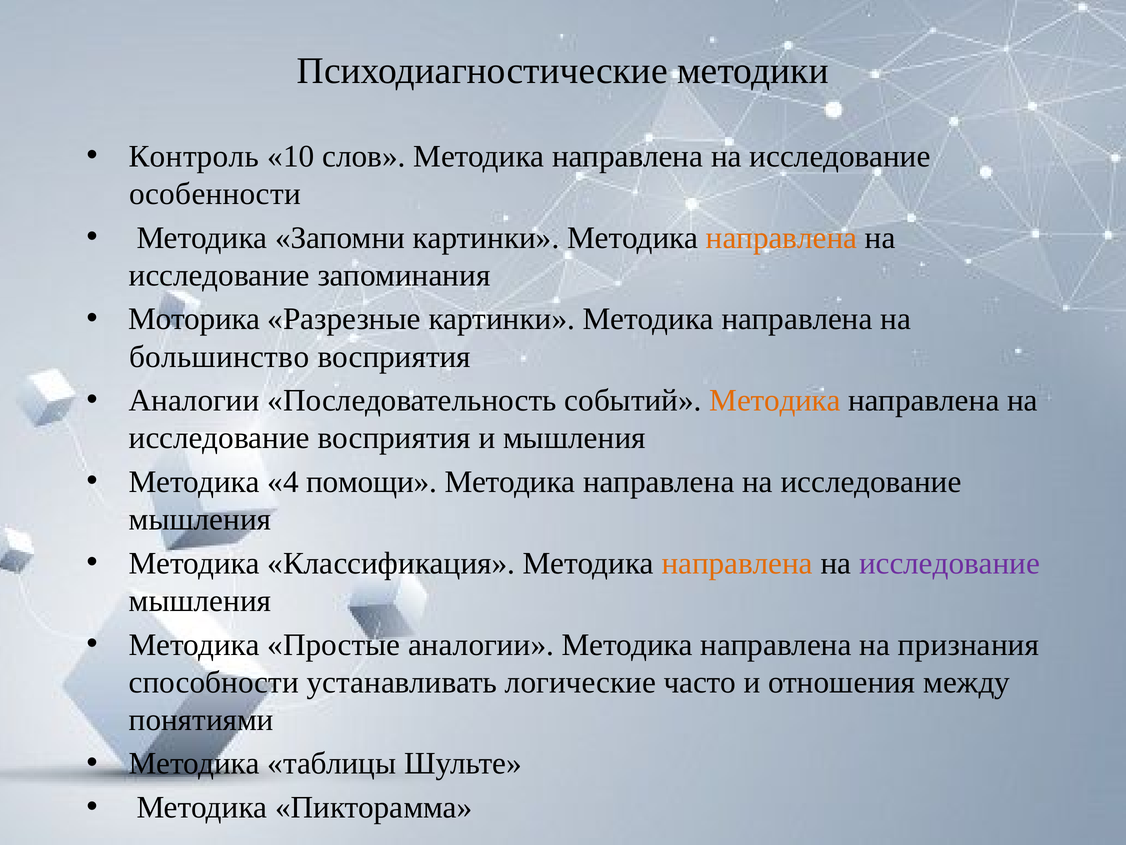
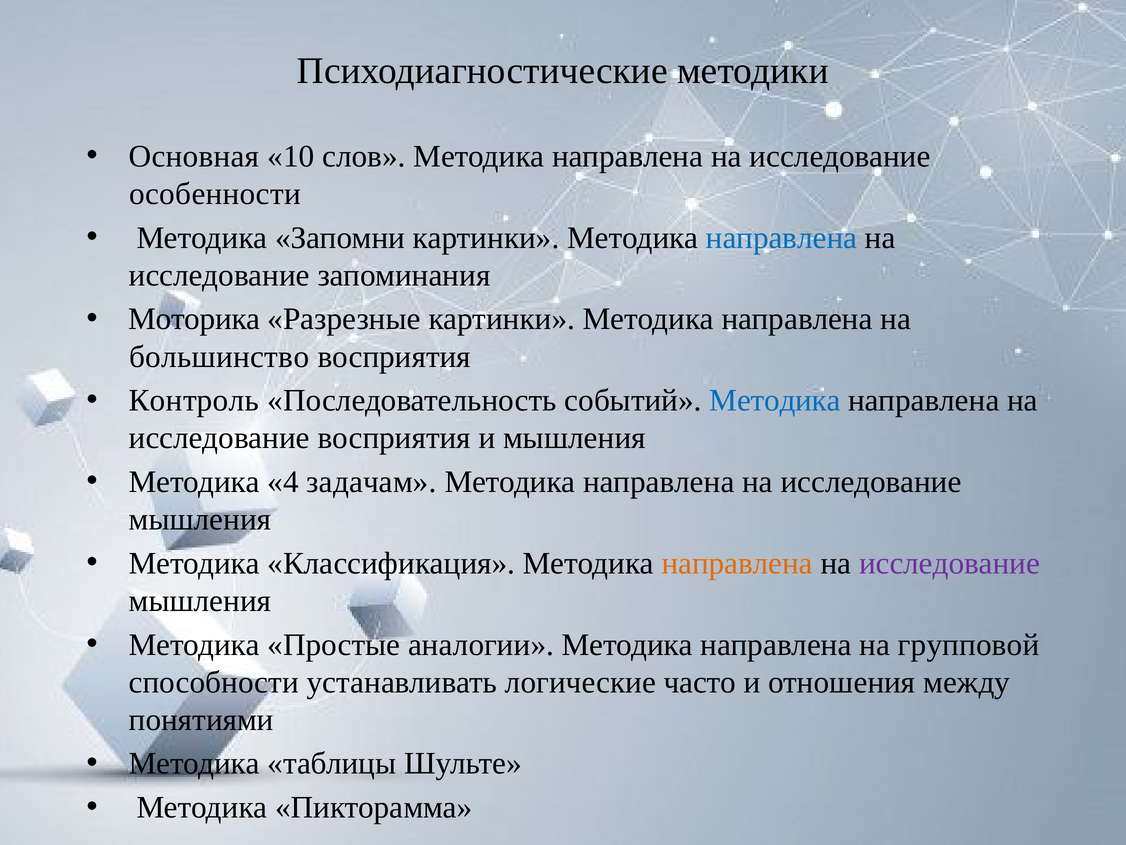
Контроль: Контроль -> Основная (194, 156)
направлена colour: orange -> blue (781, 238)
Аналогии: Аналогии -> Контроль (194, 400)
Методика colour: orange -> blue (775, 400)
помощи: помощи -> задачам (372, 482)
признания: признания -> групповой (969, 644)
